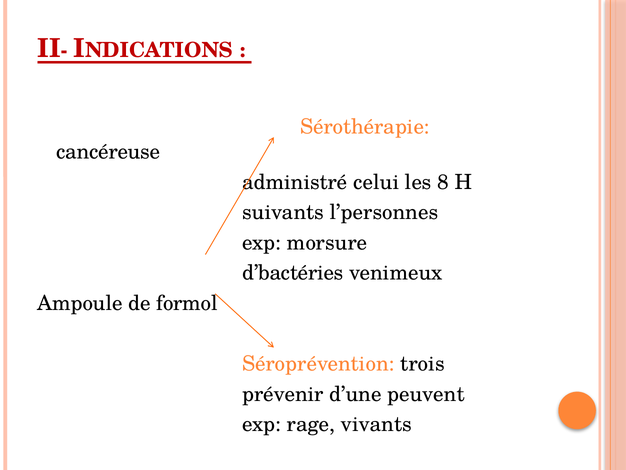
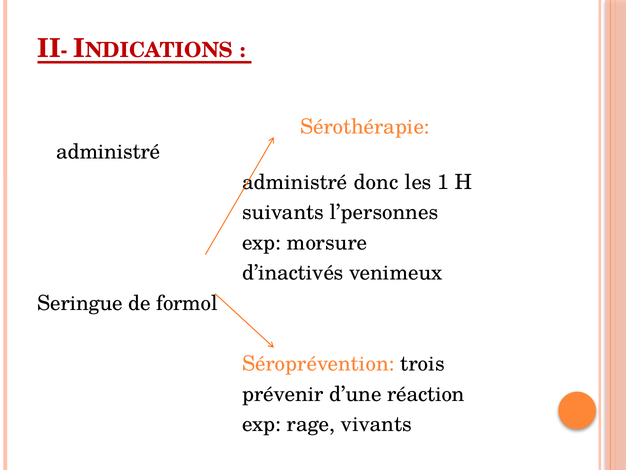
cancéreuse: cancéreuse -> administré (108, 152)
celui: celui -> donc (376, 182)
8: 8 -> 1 (443, 182)
d’bactéries: d’bactéries -> d’inactivés (293, 273)
Ampoule: Ampoule -> Seringue (80, 303)
peuvent: peuvent -> réaction (426, 394)
